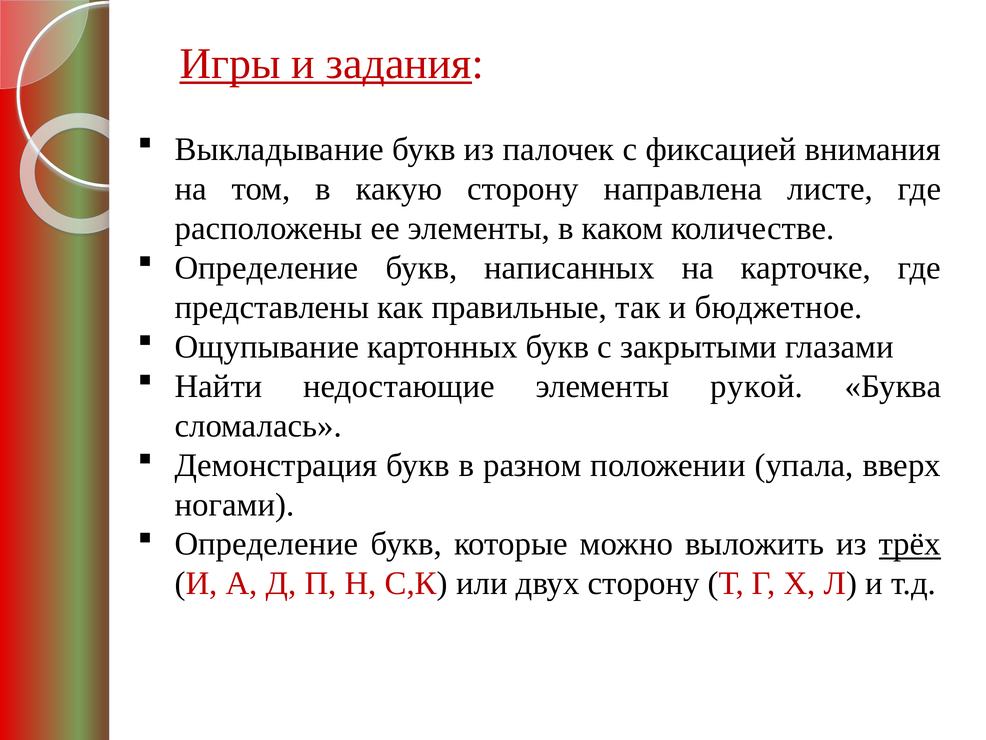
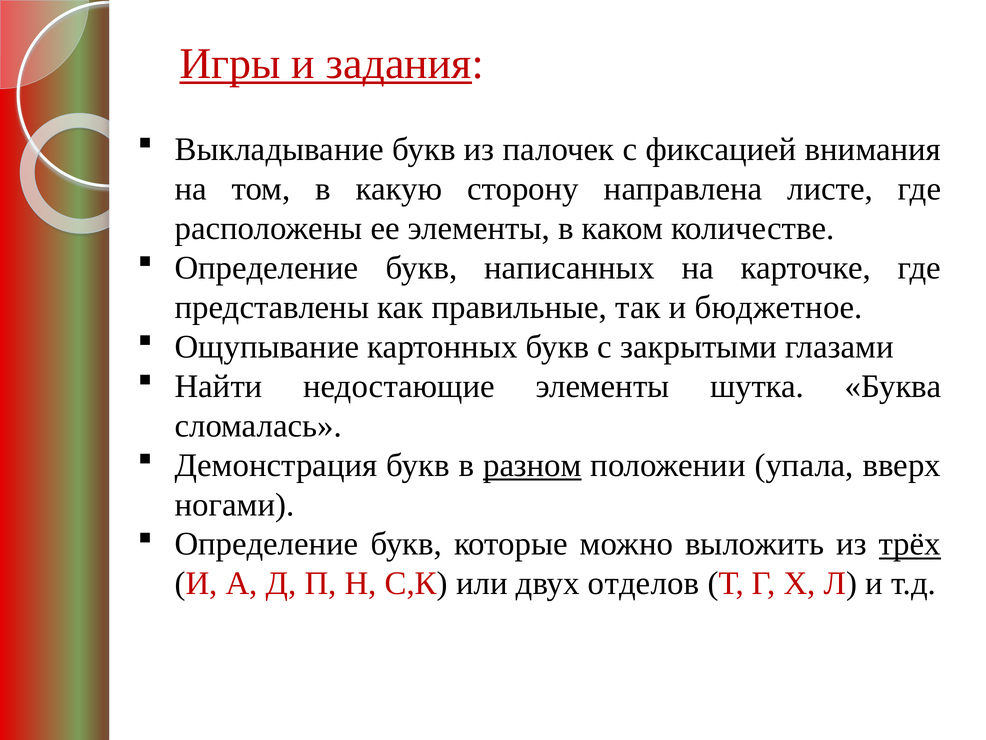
рукой: рукой -> шутка (757, 386)
разном underline: none -> present (532, 465)
двух сторону: сторону -> отделов (644, 583)
